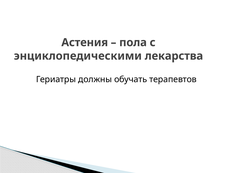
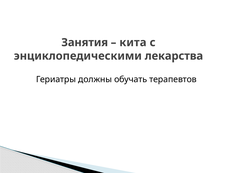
Астения: Астения -> Занятия (85, 42)
пола: пола -> кита (133, 42)
